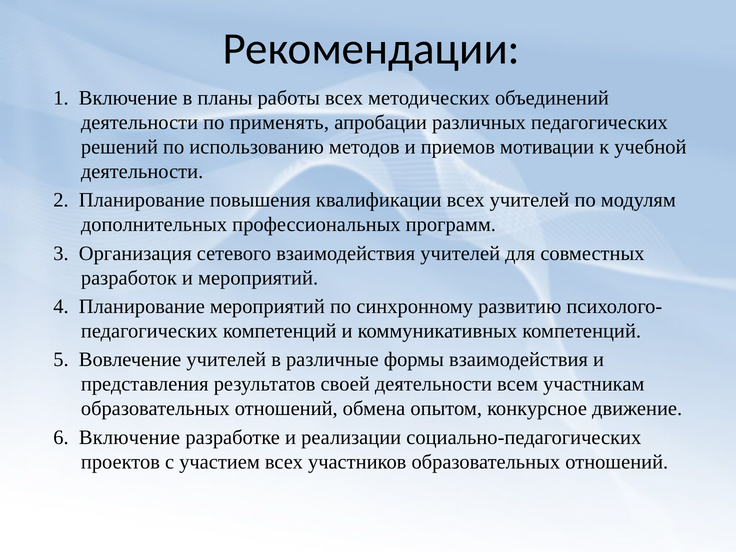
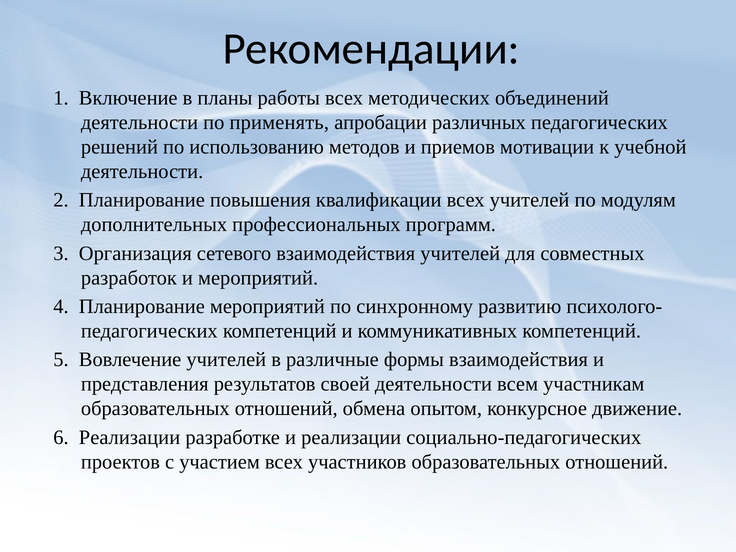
6 Включение: Включение -> Реализации (130, 437)
